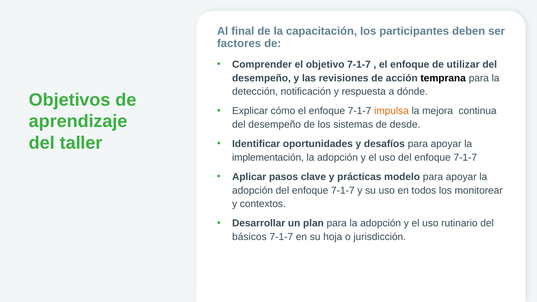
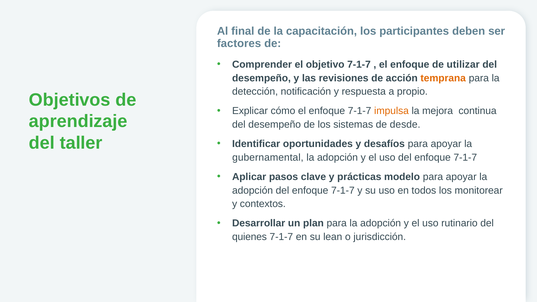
temprana colour: black -> orange (443, 78)
dónde: dónde -> propio (412, 92)
implementación: implementación -> gubernamental (268, 157)
básicos: básicos -> quienes (249, 237)
hoja: hoja -> lean (333, 237)
